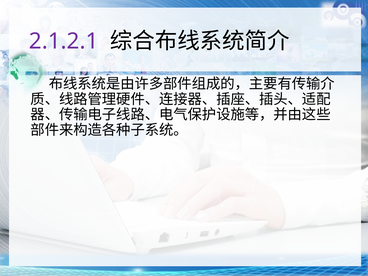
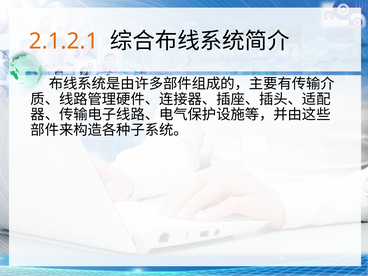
2.1.2.1 colour: purple -> orange (64, 41)
